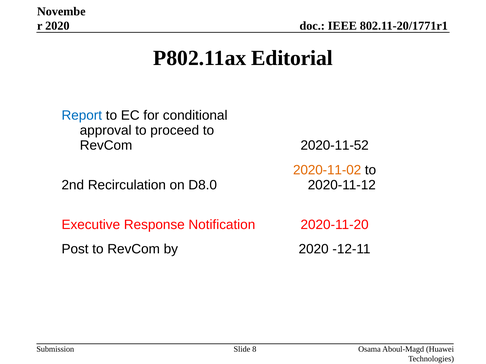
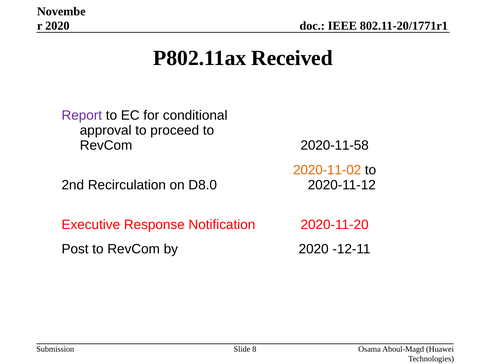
Editorial: Editorial -> Received (292, 58)
Report colour: blue -> purple (82, 116)
2020-11-52: 2020-11-52 -> 2020-11-58 (335, 146)
